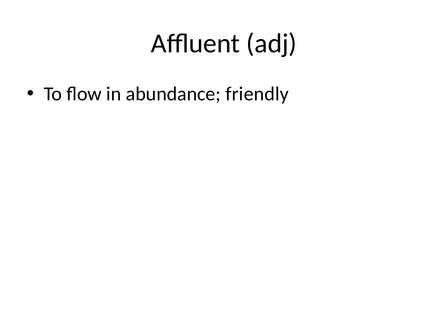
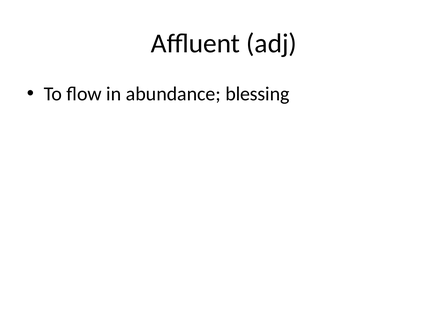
friendly: friendly -> blessing (257, 94)
